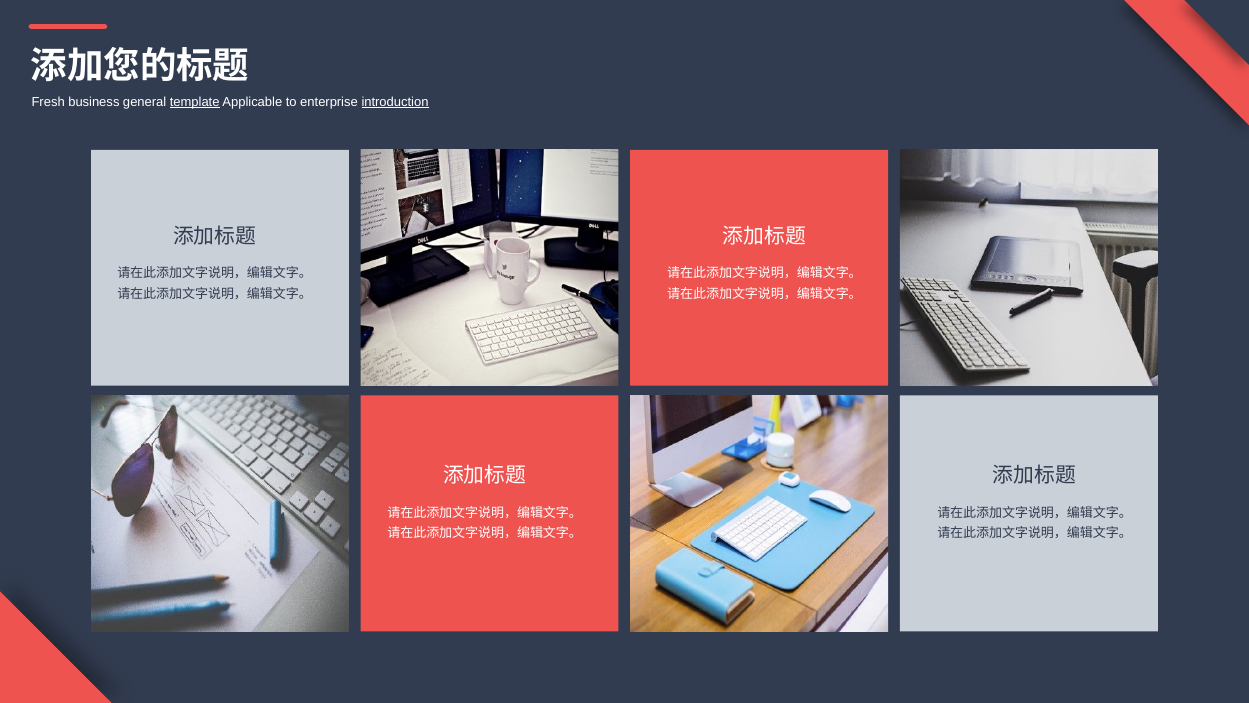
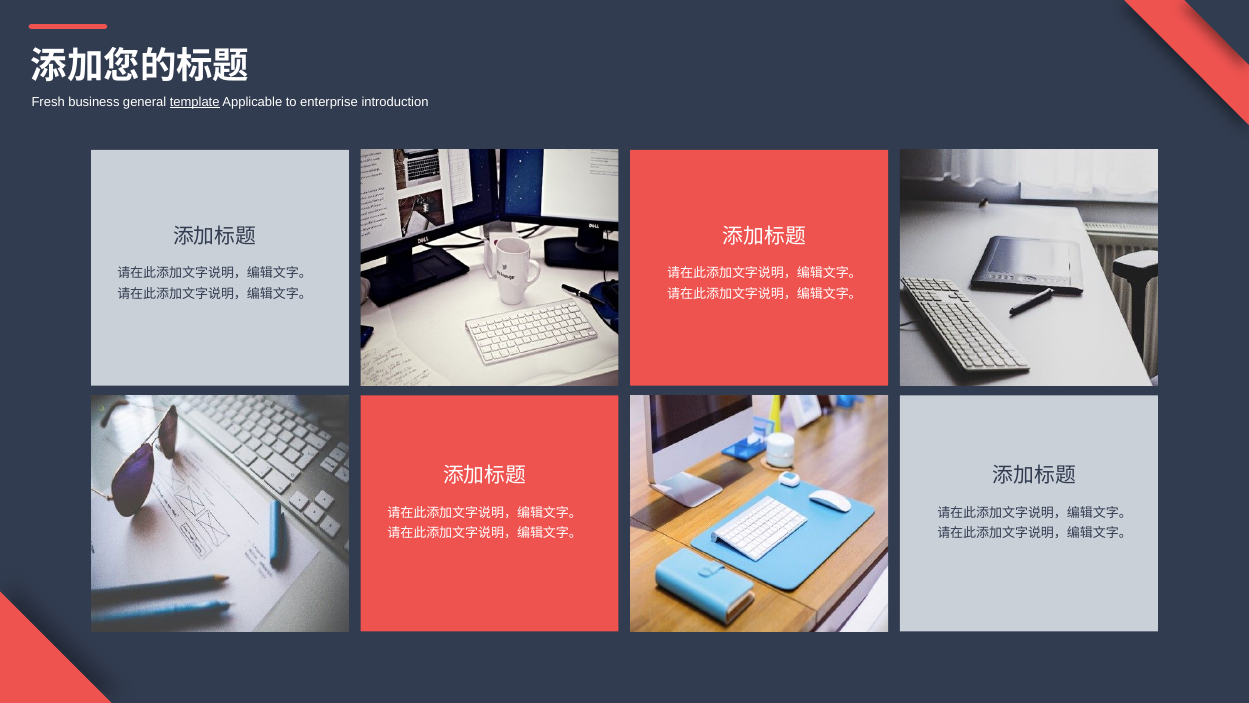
introduction underline: present -> none (395, 102)
